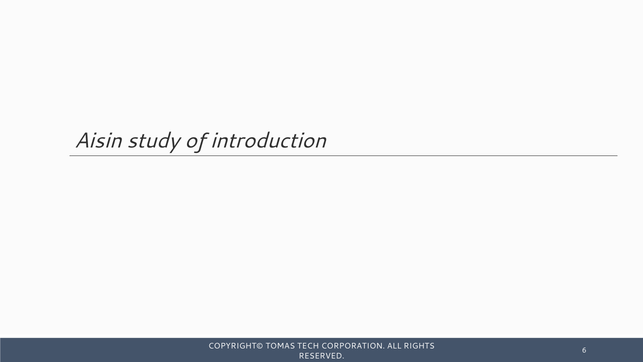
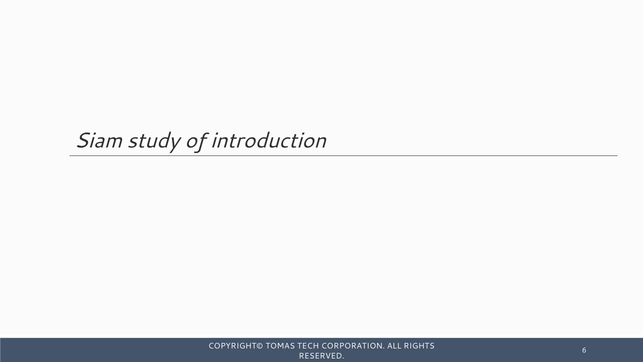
Aisin: Aisin -> Siam (98, 141)
